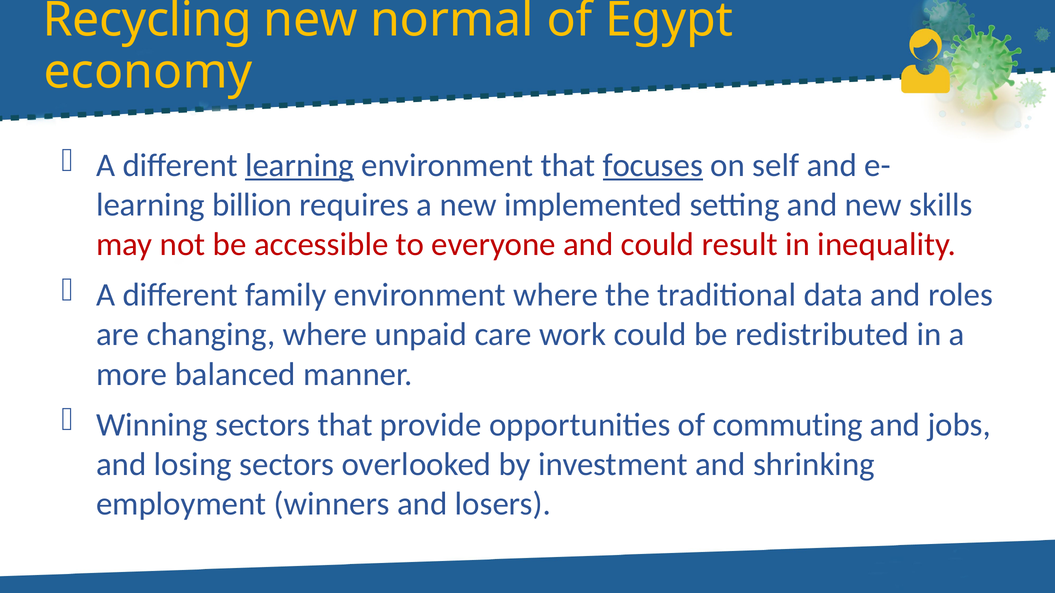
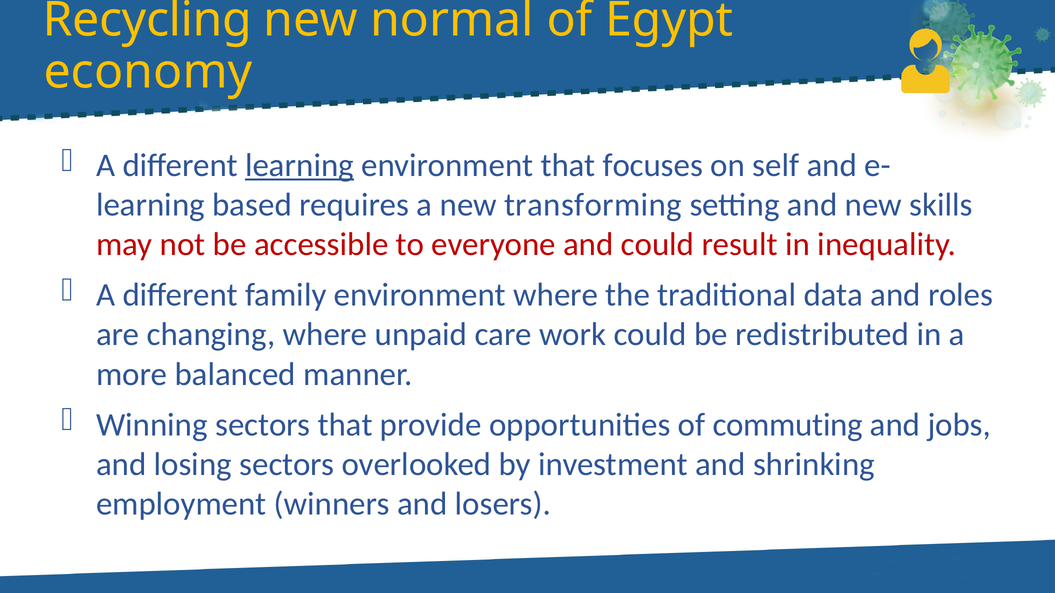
focuses underline: present -> none (653, 166)
billion: billion -> based (252, 205)
implemented: implemented -> transforming (593, 205)
